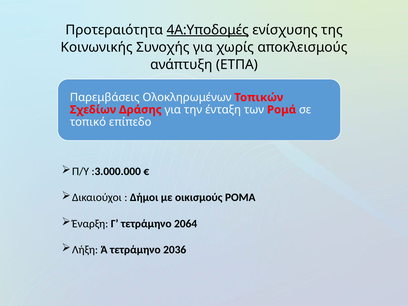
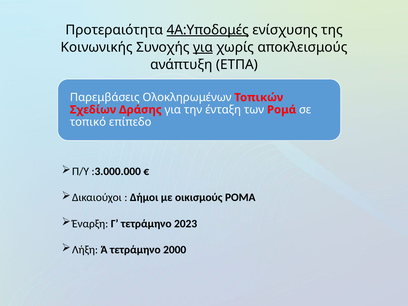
για underline: none -> present (203, 47)
2064: 2064 -> 2023 (186, 224)
2036: 2036 -> 2000 (175, 250)
